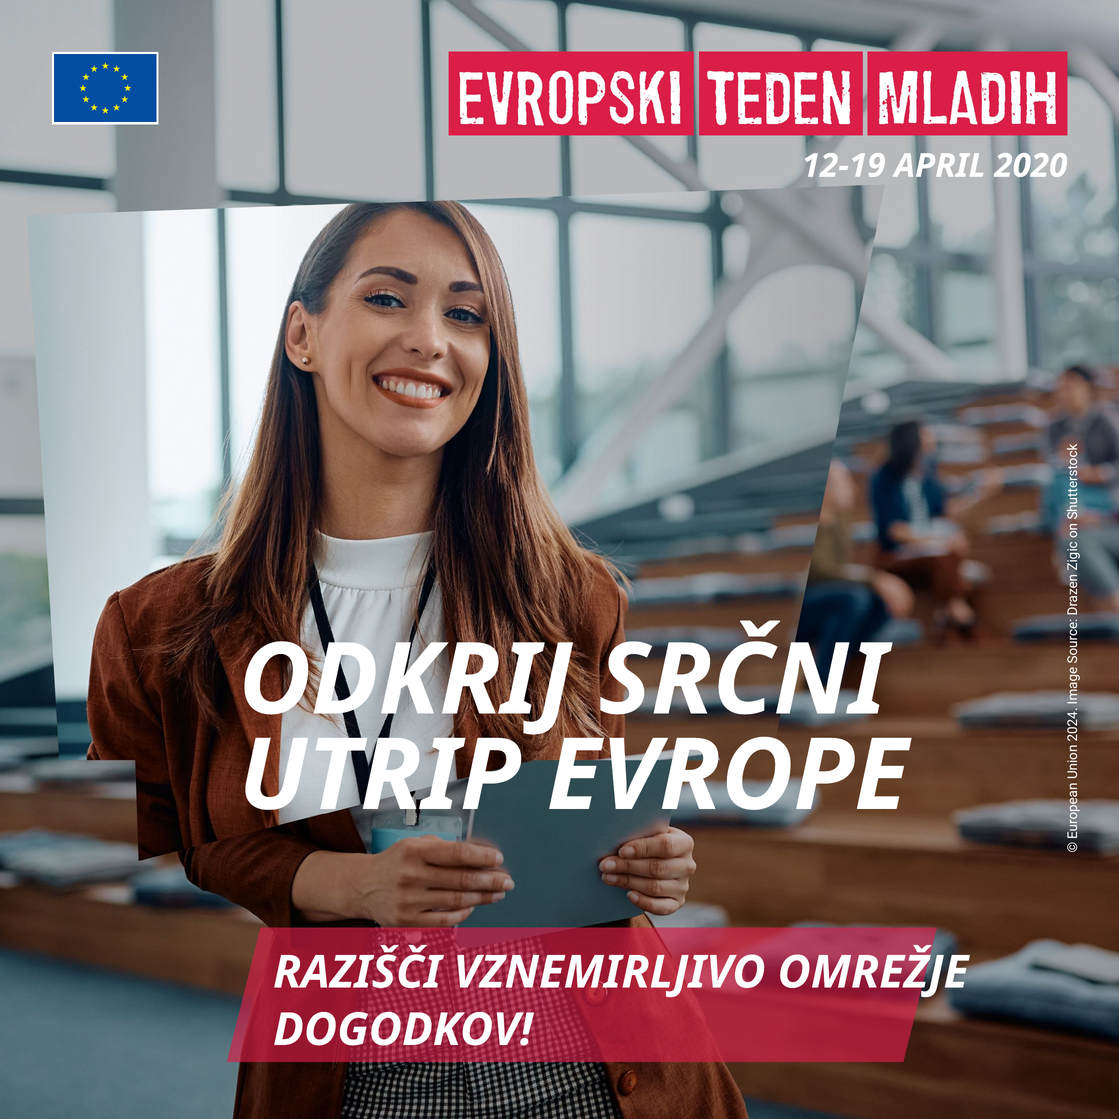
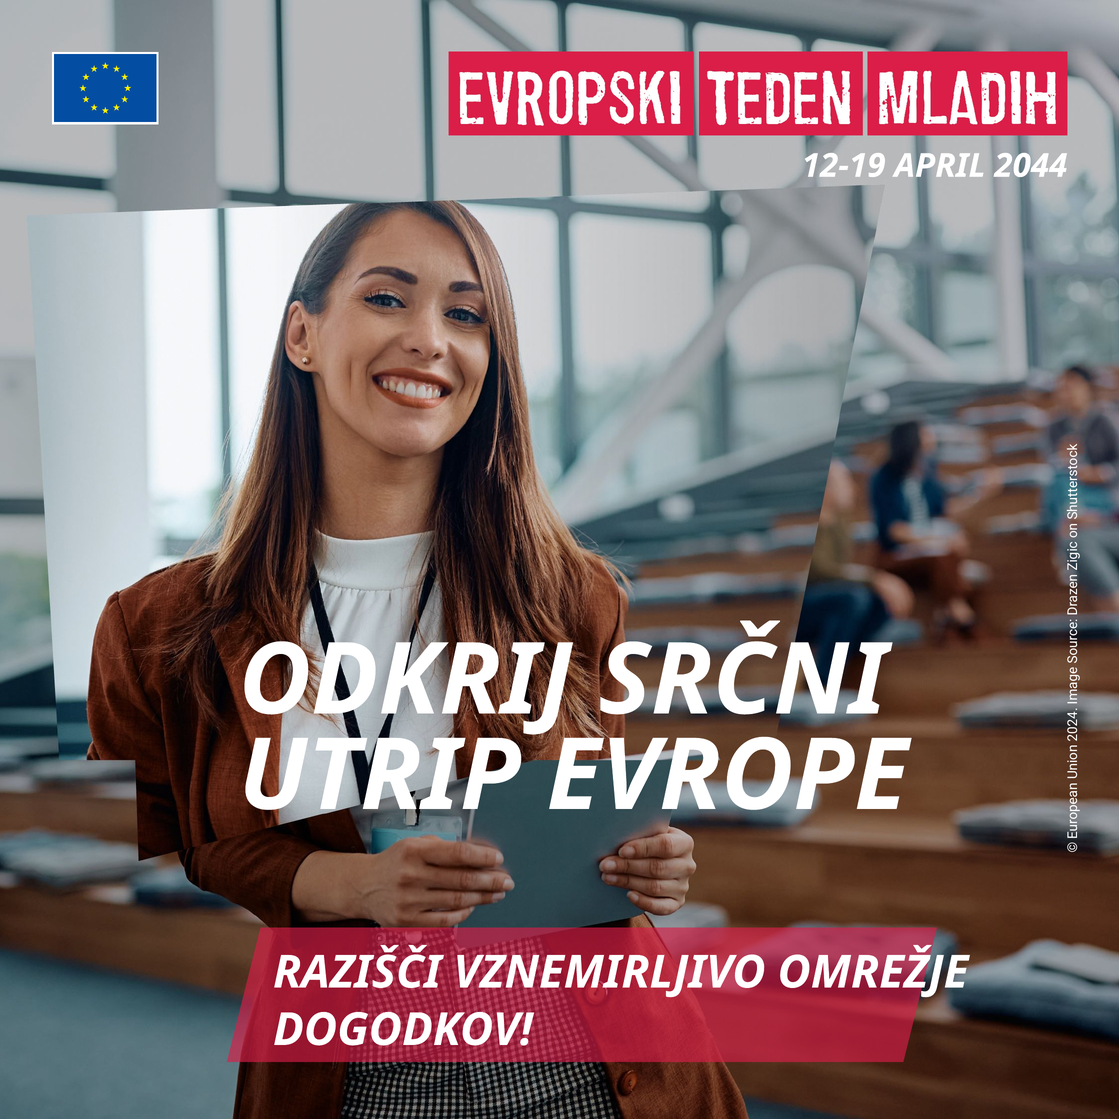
2020: 2020 -> 2044 (1031, 166)
